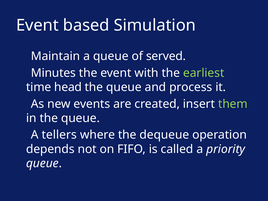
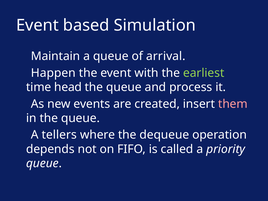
served: served -> arrival (166, 56)
Minutes: Minutes -> Happen (53, 73)
them colour: light green -> pink (233, 104)
